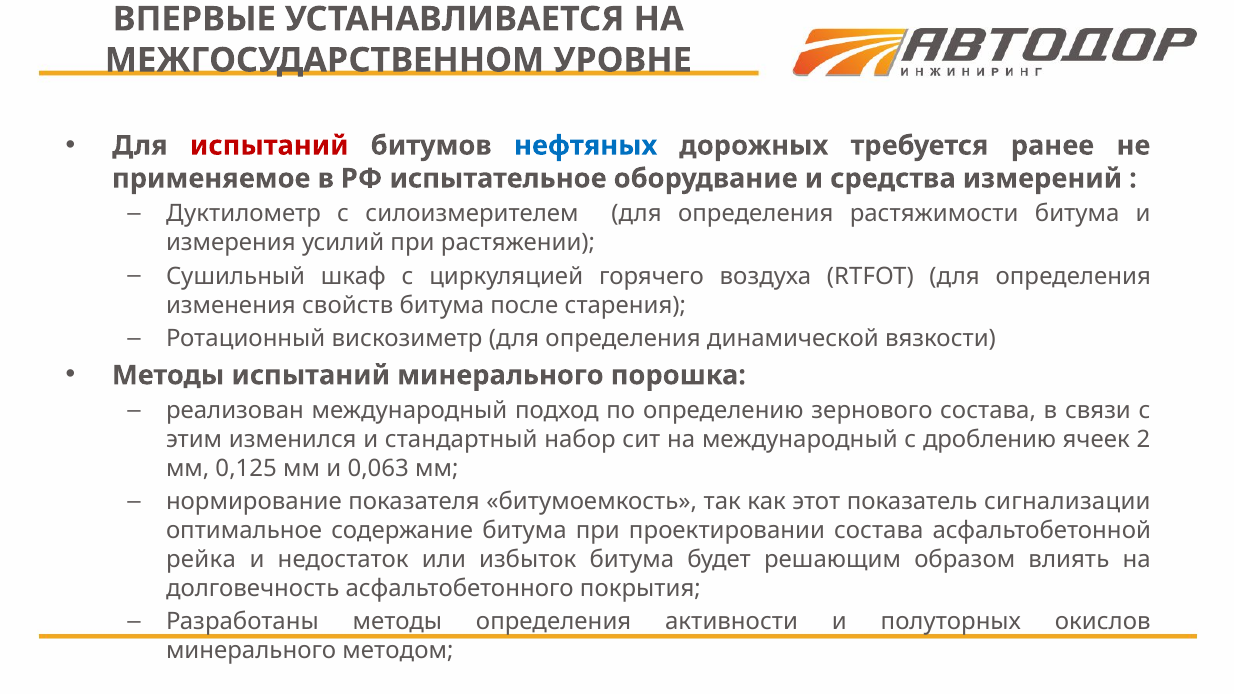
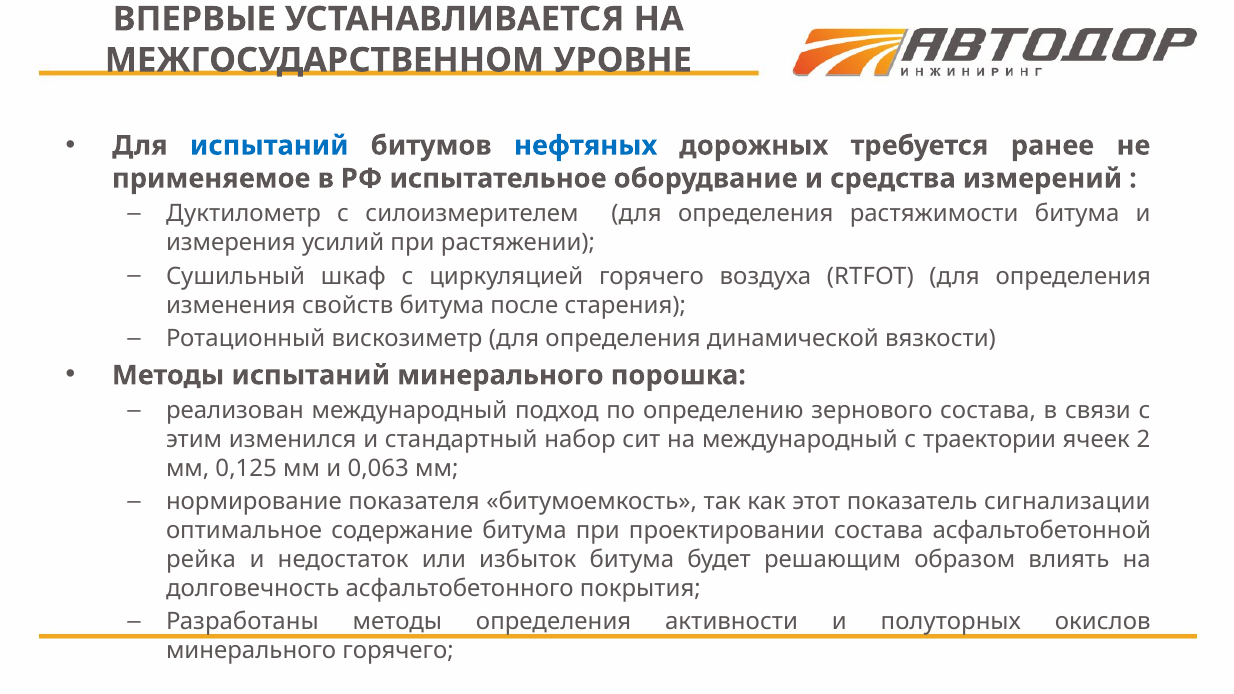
испытаний colour: red -> blue (269, 146)
дроблению: дроблению -> траектории (990, 440)
минерального методом: методом -> горячего (398, 651)
